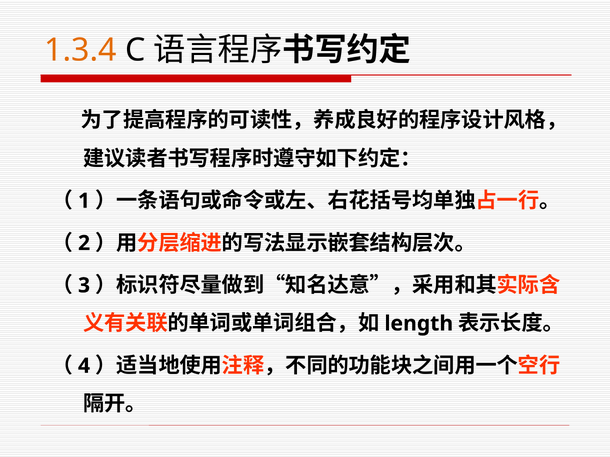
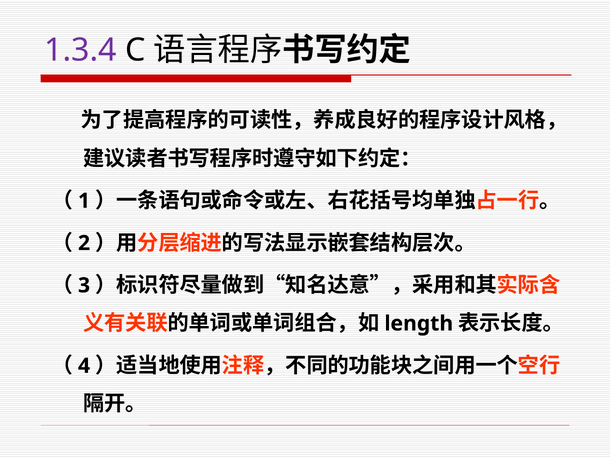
1.3.4 colour: orange -> purple (81, 50)
